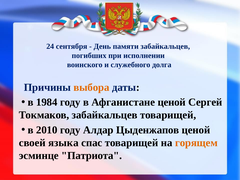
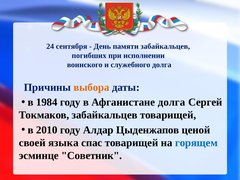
Афганистане ценой: ценой -> долга (172, 102)
горящем colour: orange -> blue (196, 143)
Патриота: Патриота -> Советник (92, 156)
